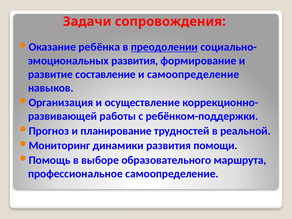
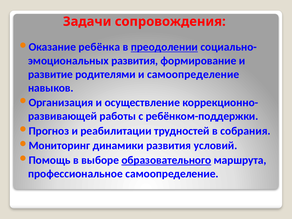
составление: составление -> родителями (106, 74)
планирование: планирование -> реабилитации (116, 131)
реальной: реальной -> собрания (245, 131)
помощи: помощи -> условий (215, 146)
образовательного underline: none -> present (166, 160)
